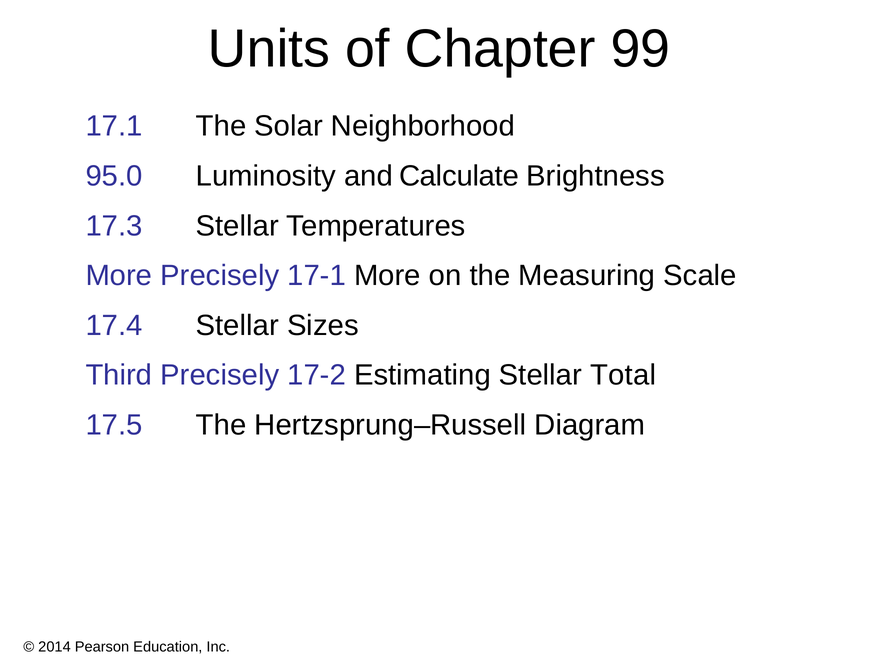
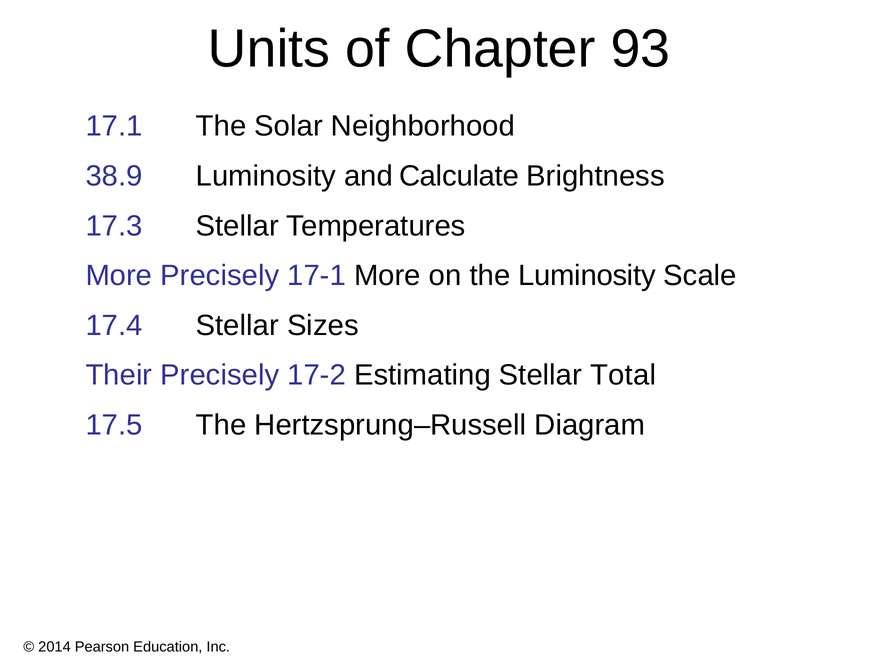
99: 99 -> 93 (640, 49)
95.0: 95.0 -> 38.9 (114, 176)
the Measuring: Measuring -> Luminosity (587, 276)
Third: Third -> Their (119, 375)
